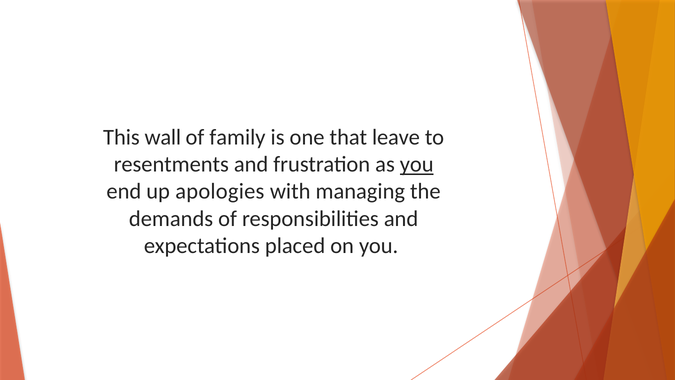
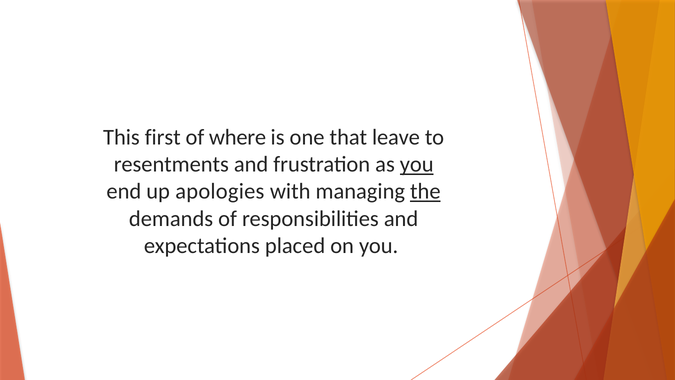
wall: wall -> first (163, 137)
family: family -> where (238, 137)
the underline: none -> present (425, 191)
